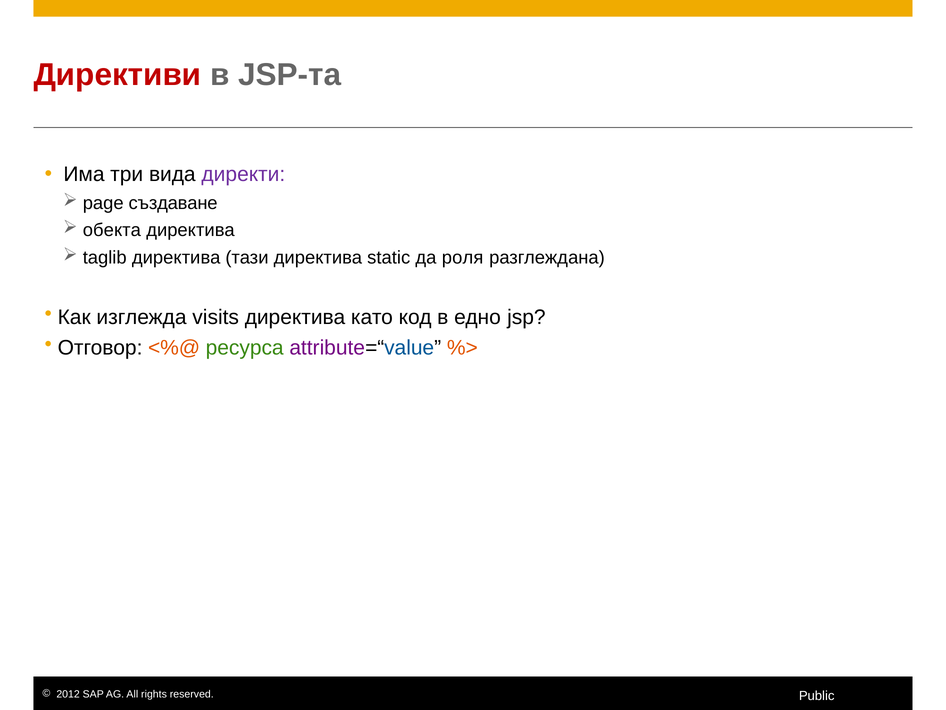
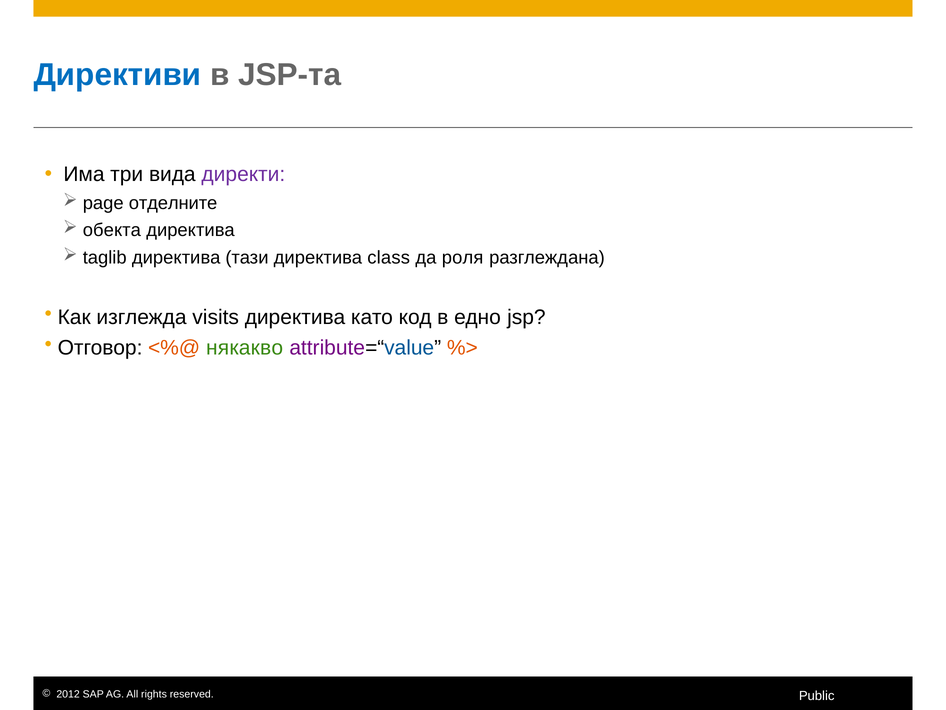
Директиви colour: red -> blue (117, 75)
създаване: създаване -> отделните (173, 203)
static: static -> class (389, 258)
ресурса: ресурса -> някакво (245, 348)
